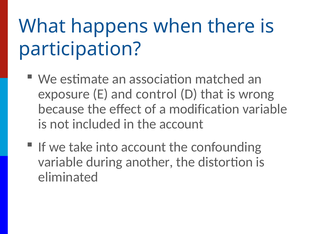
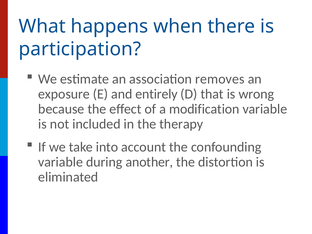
matched: matched -> removes (220, 79)
control: control -> entirely (156, 94)
the account: account -> therapy (181, 124)
